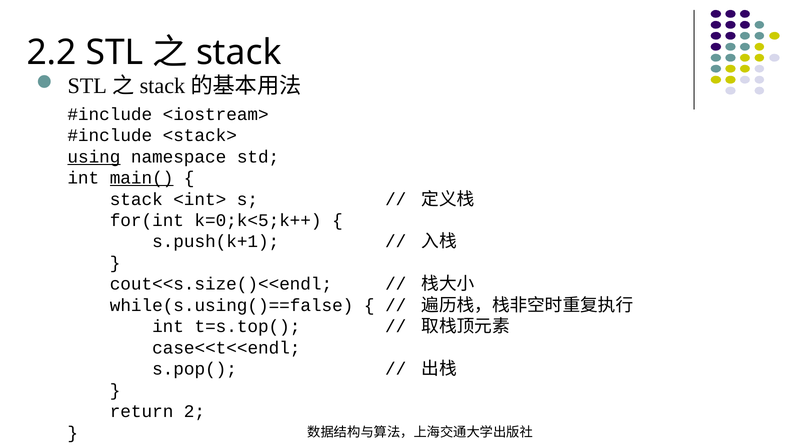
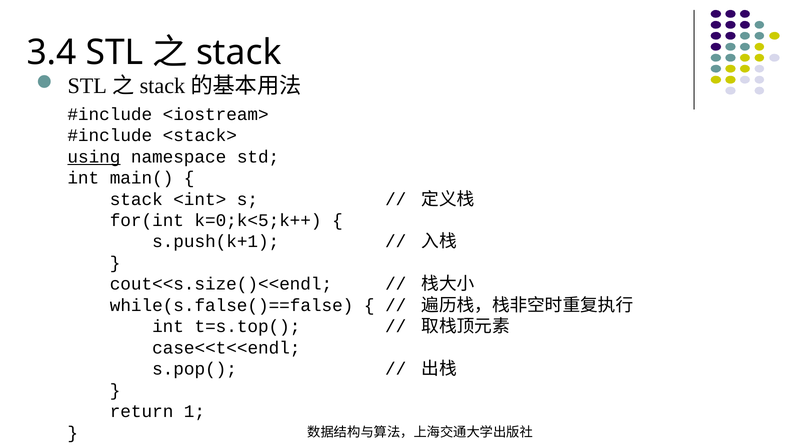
2.2: 2.2 -> 3.4 (52, 53)
main( underline: present -> none (142, 178)
while(s.using()==false: while(s.using()==false -> while(s.false()==false (232, 306)
2: 2 -> 1 (194, 412)
